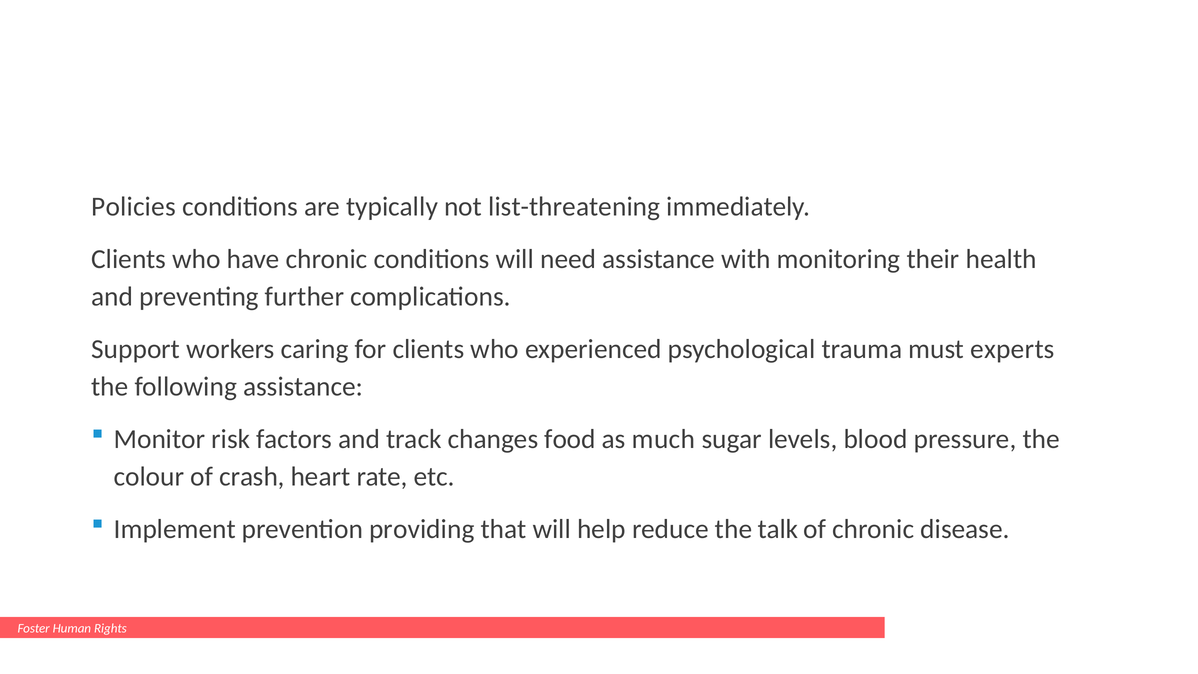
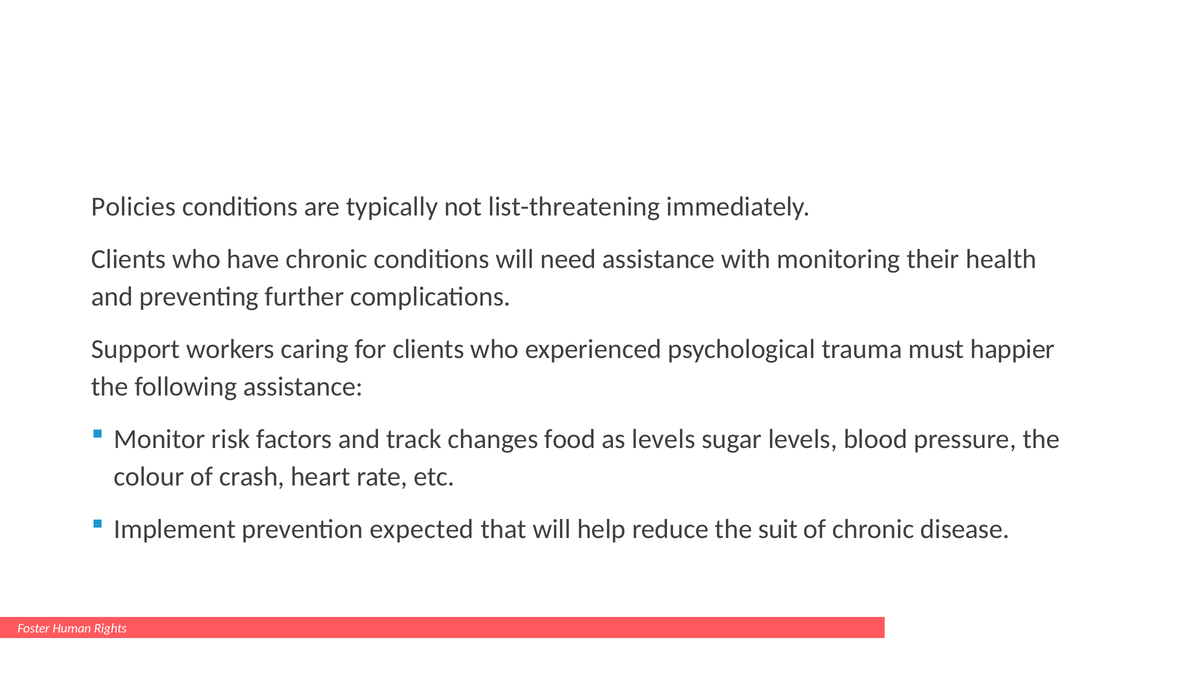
experts: experts -> happier (1013, 349)
as much: much -> levels (664, 439)
providing: providing -> expected (422, 529)
talk: talk -> suit (778, 529)
